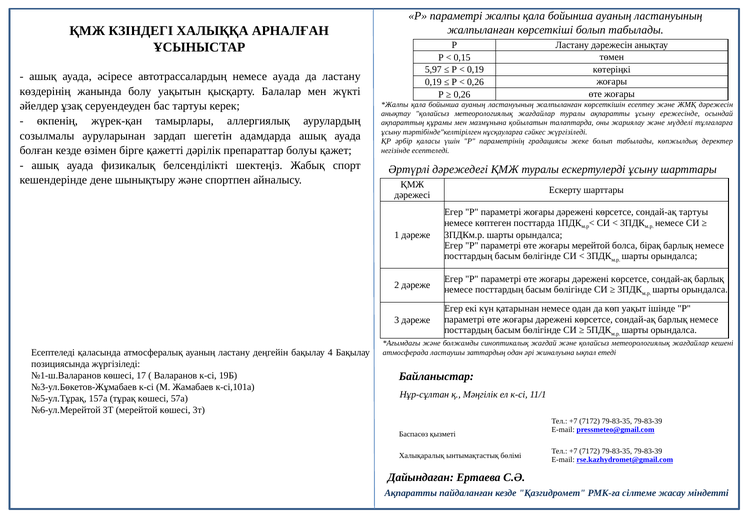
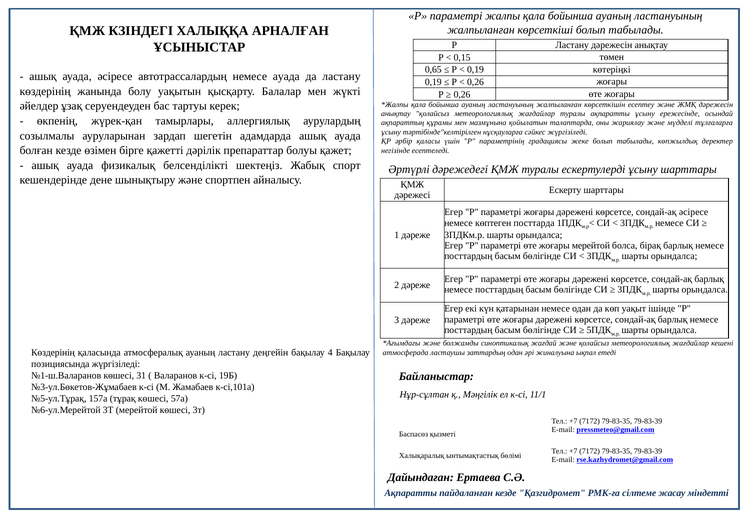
5,97: 5,97 -> 0,65 (433, 70)
сондай-ақ тартуы: тартуы -> әсіресе (694, 213)
Есептеледі: Есептеледі -> Көздерінің (53, 353)
17: 17 -> 31 (141, 376)
